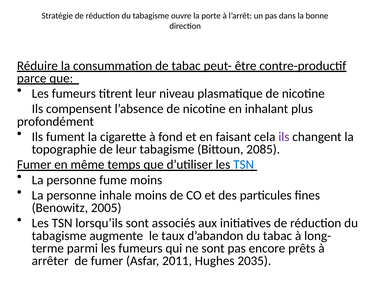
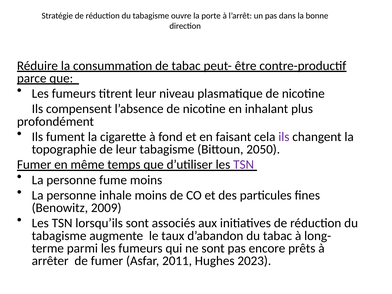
2085: 2085 -> 2050 (263, 149)
TSN colour: blue -> purple (244, 165)
2005: 2005 -> 2009 (106, 208)
2035: 2035 -> 2023 (254, 261)
